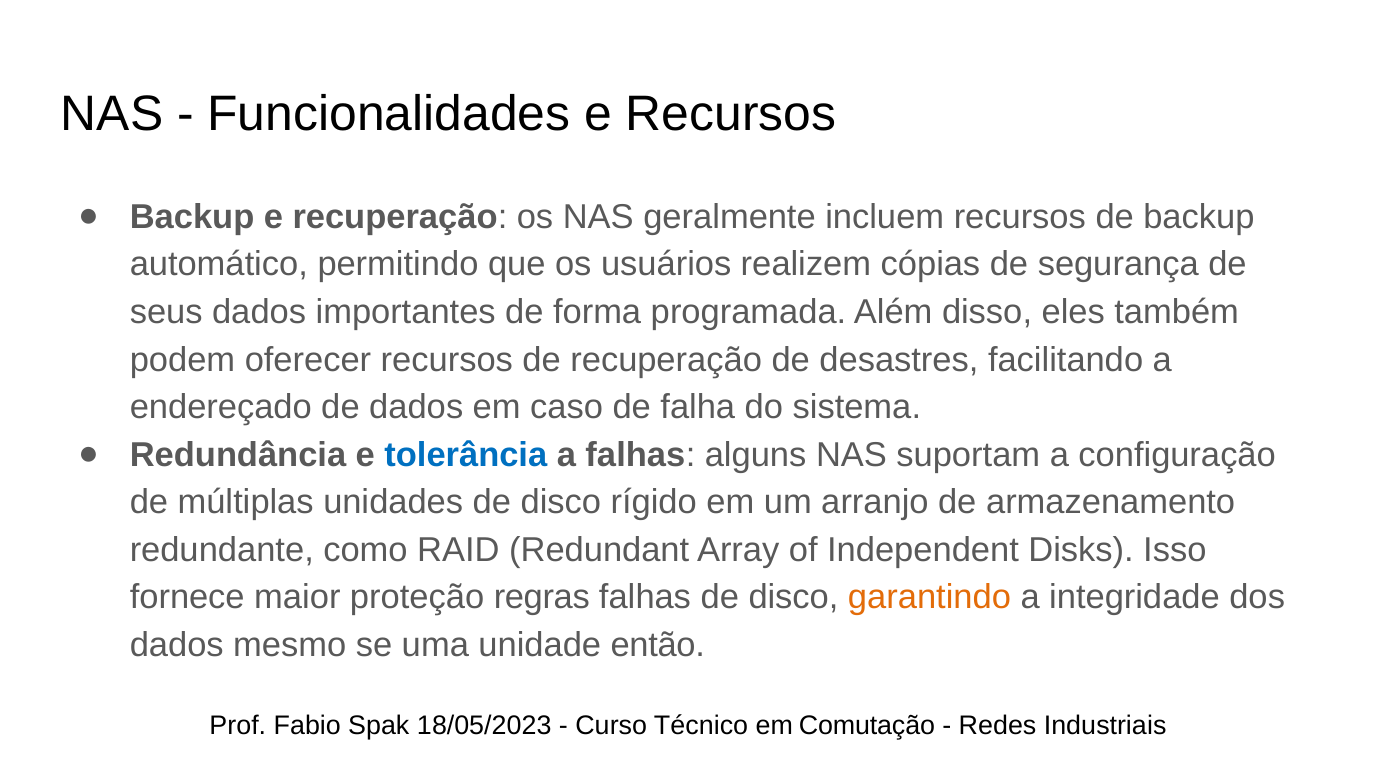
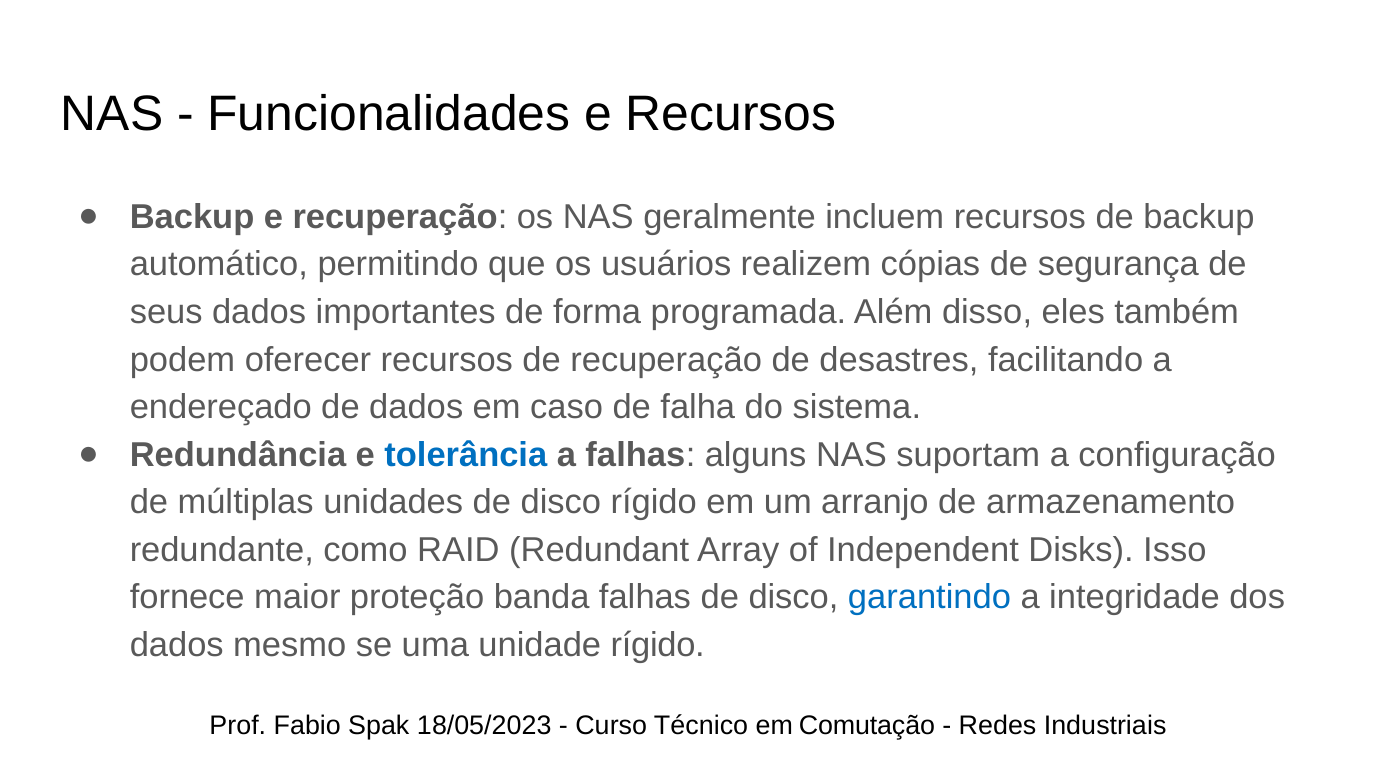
regras: regras -> banda (542, 598)
garantindo colour: orange -> blue (929, 598)
unidade então: então -> rígido (658, 645)
